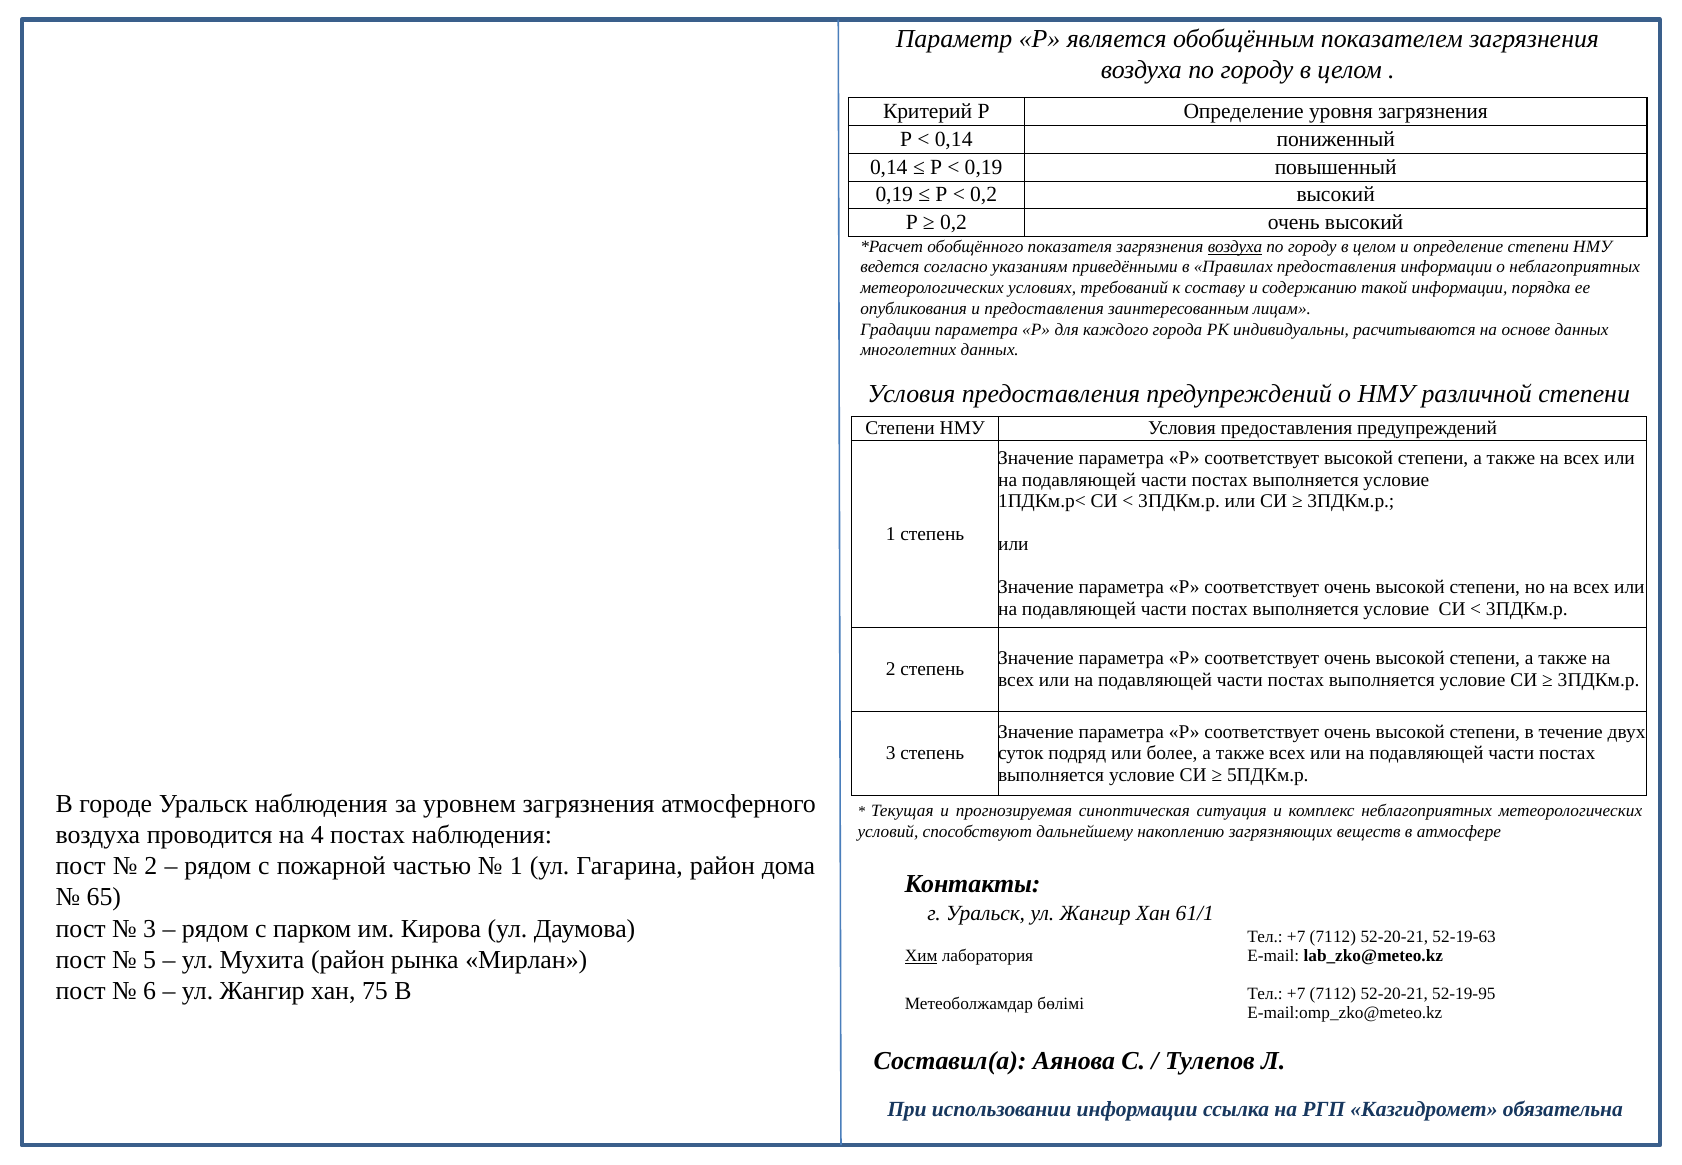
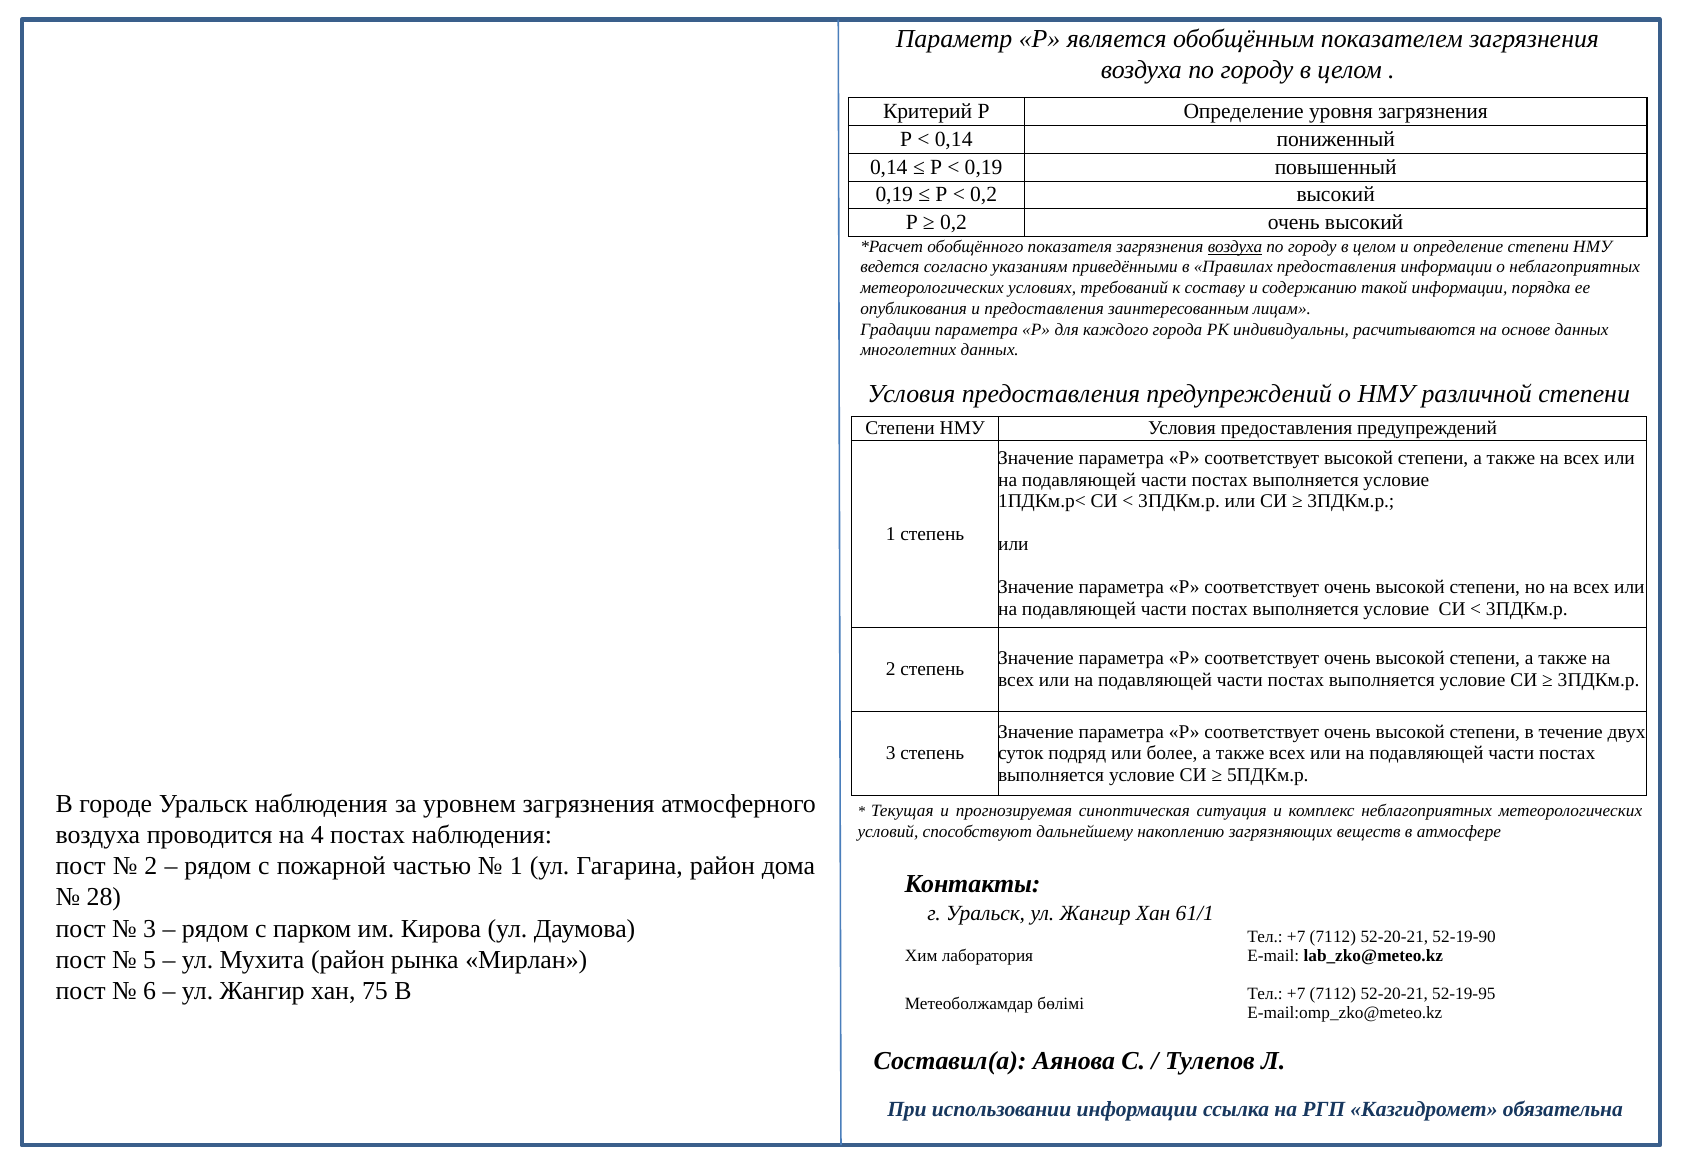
65: 65 -> 28 (104, 897)
52-19-63: 52-19-63 -> 52-19-90 (1464, 937)
Хим underline: present -> none (921, 956)
